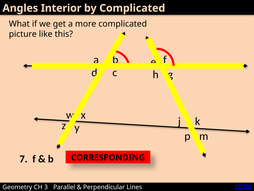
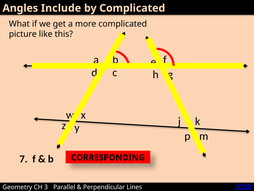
Interior: Interior -> Include (61, 8)
